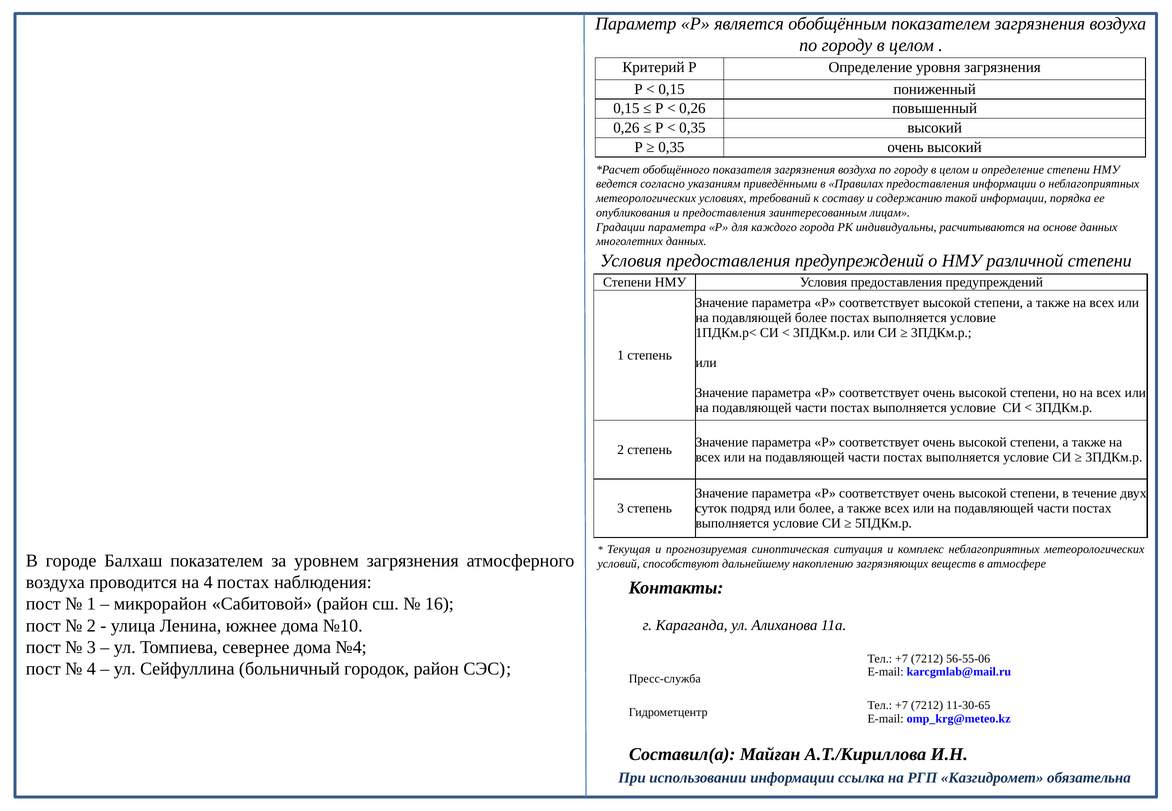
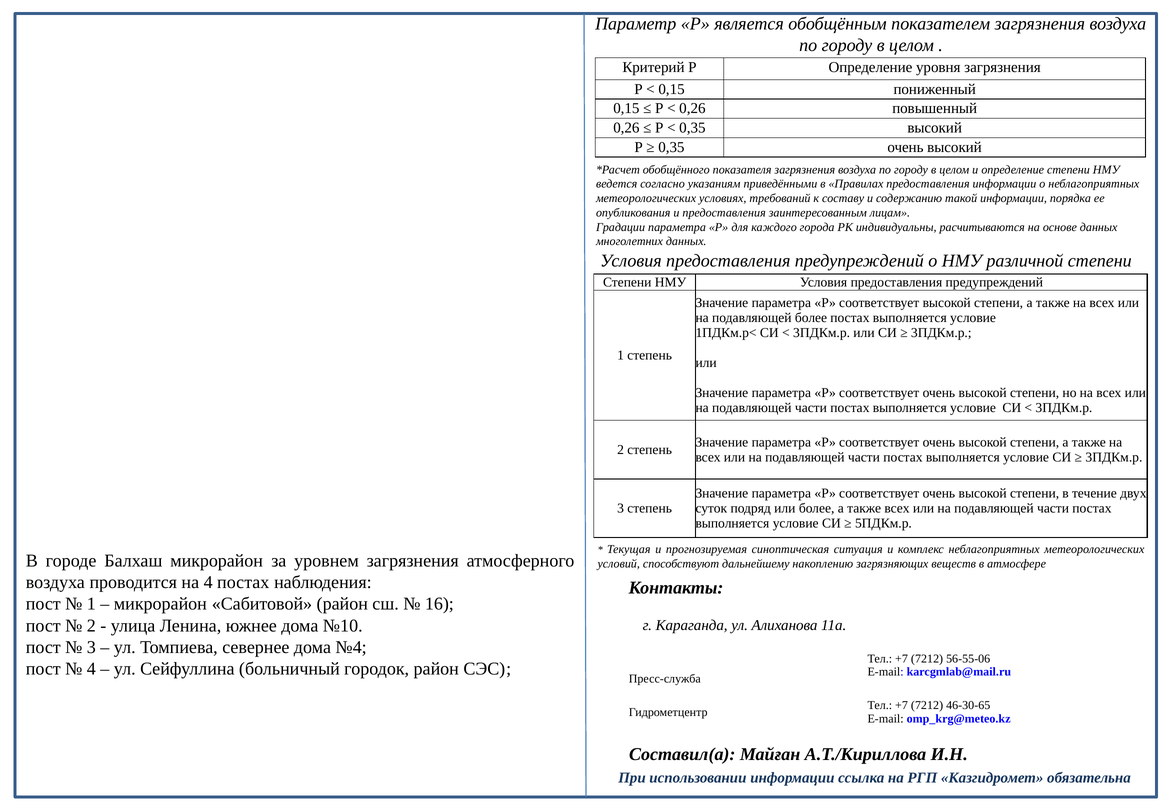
Балхаш показателем: показателем -> микрорайон (217, 561)
11-30-65: 11-30-65 -> 46-30-65 (968, 706)
